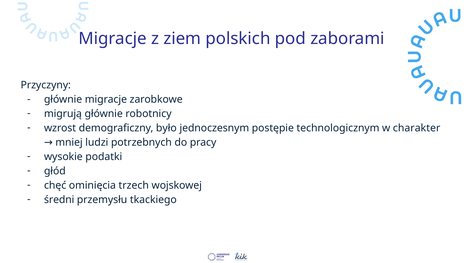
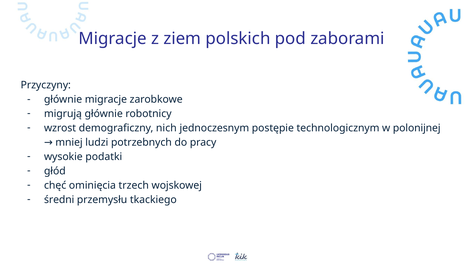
było: było -> nich (166, 128)
charakter: charakter -> polonijnej (417, 128)
